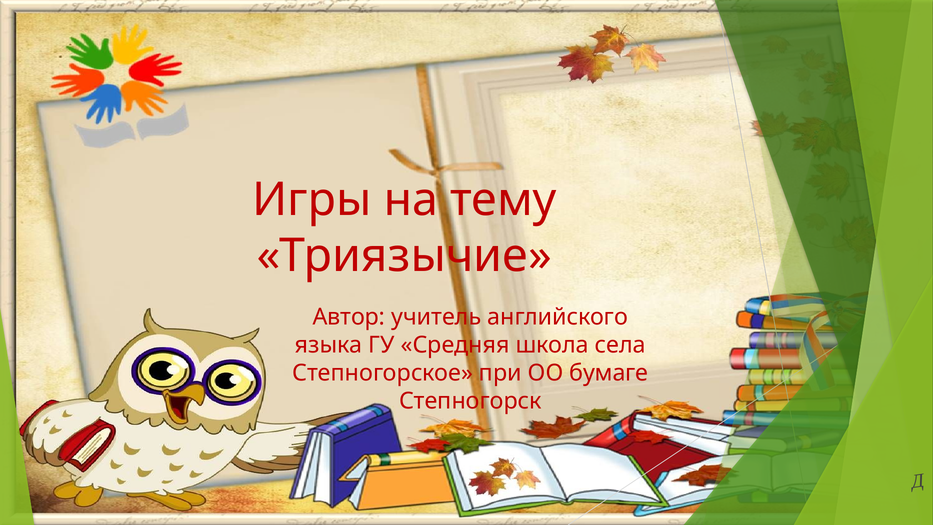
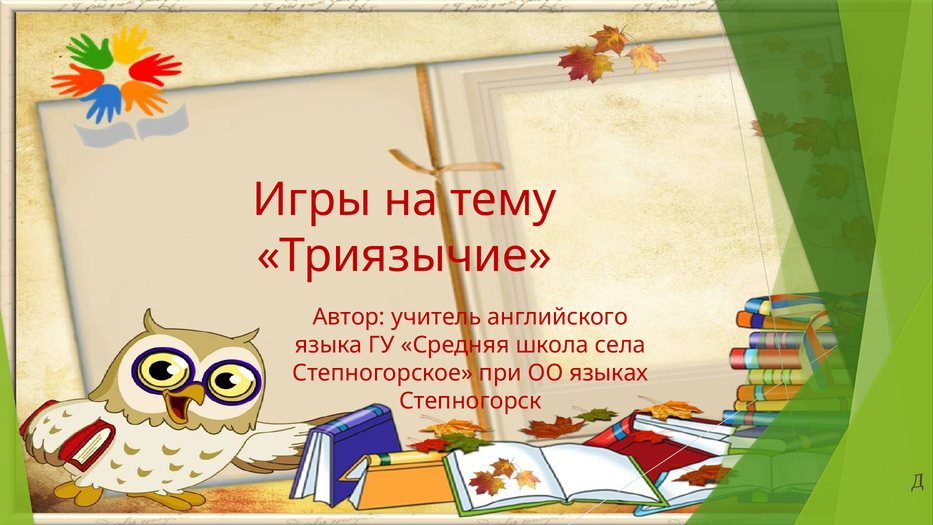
бумаге: бумаге -> языках (609, 373)
